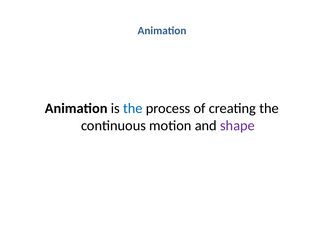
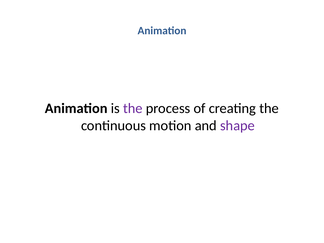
the colour: blue -> purple (133, 108)
